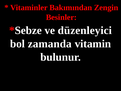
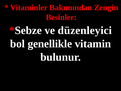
zamanda: zamanda -> genellikle (50, 44)
